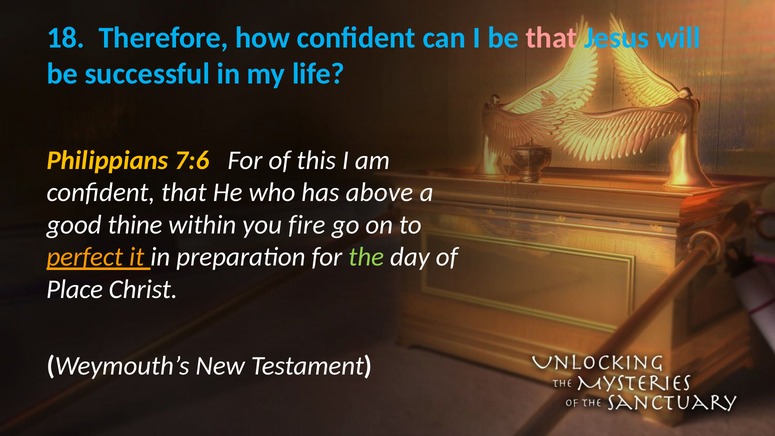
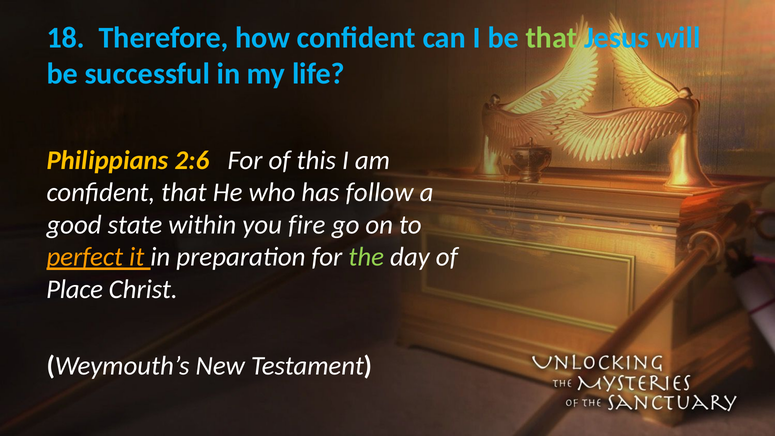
that colour: pink -> light green (551, 38)
7:6: 7:6 -> 2:6 (192, 160)
above: above -> follow (380, 192)
thine: thine -> state (135, 225)
